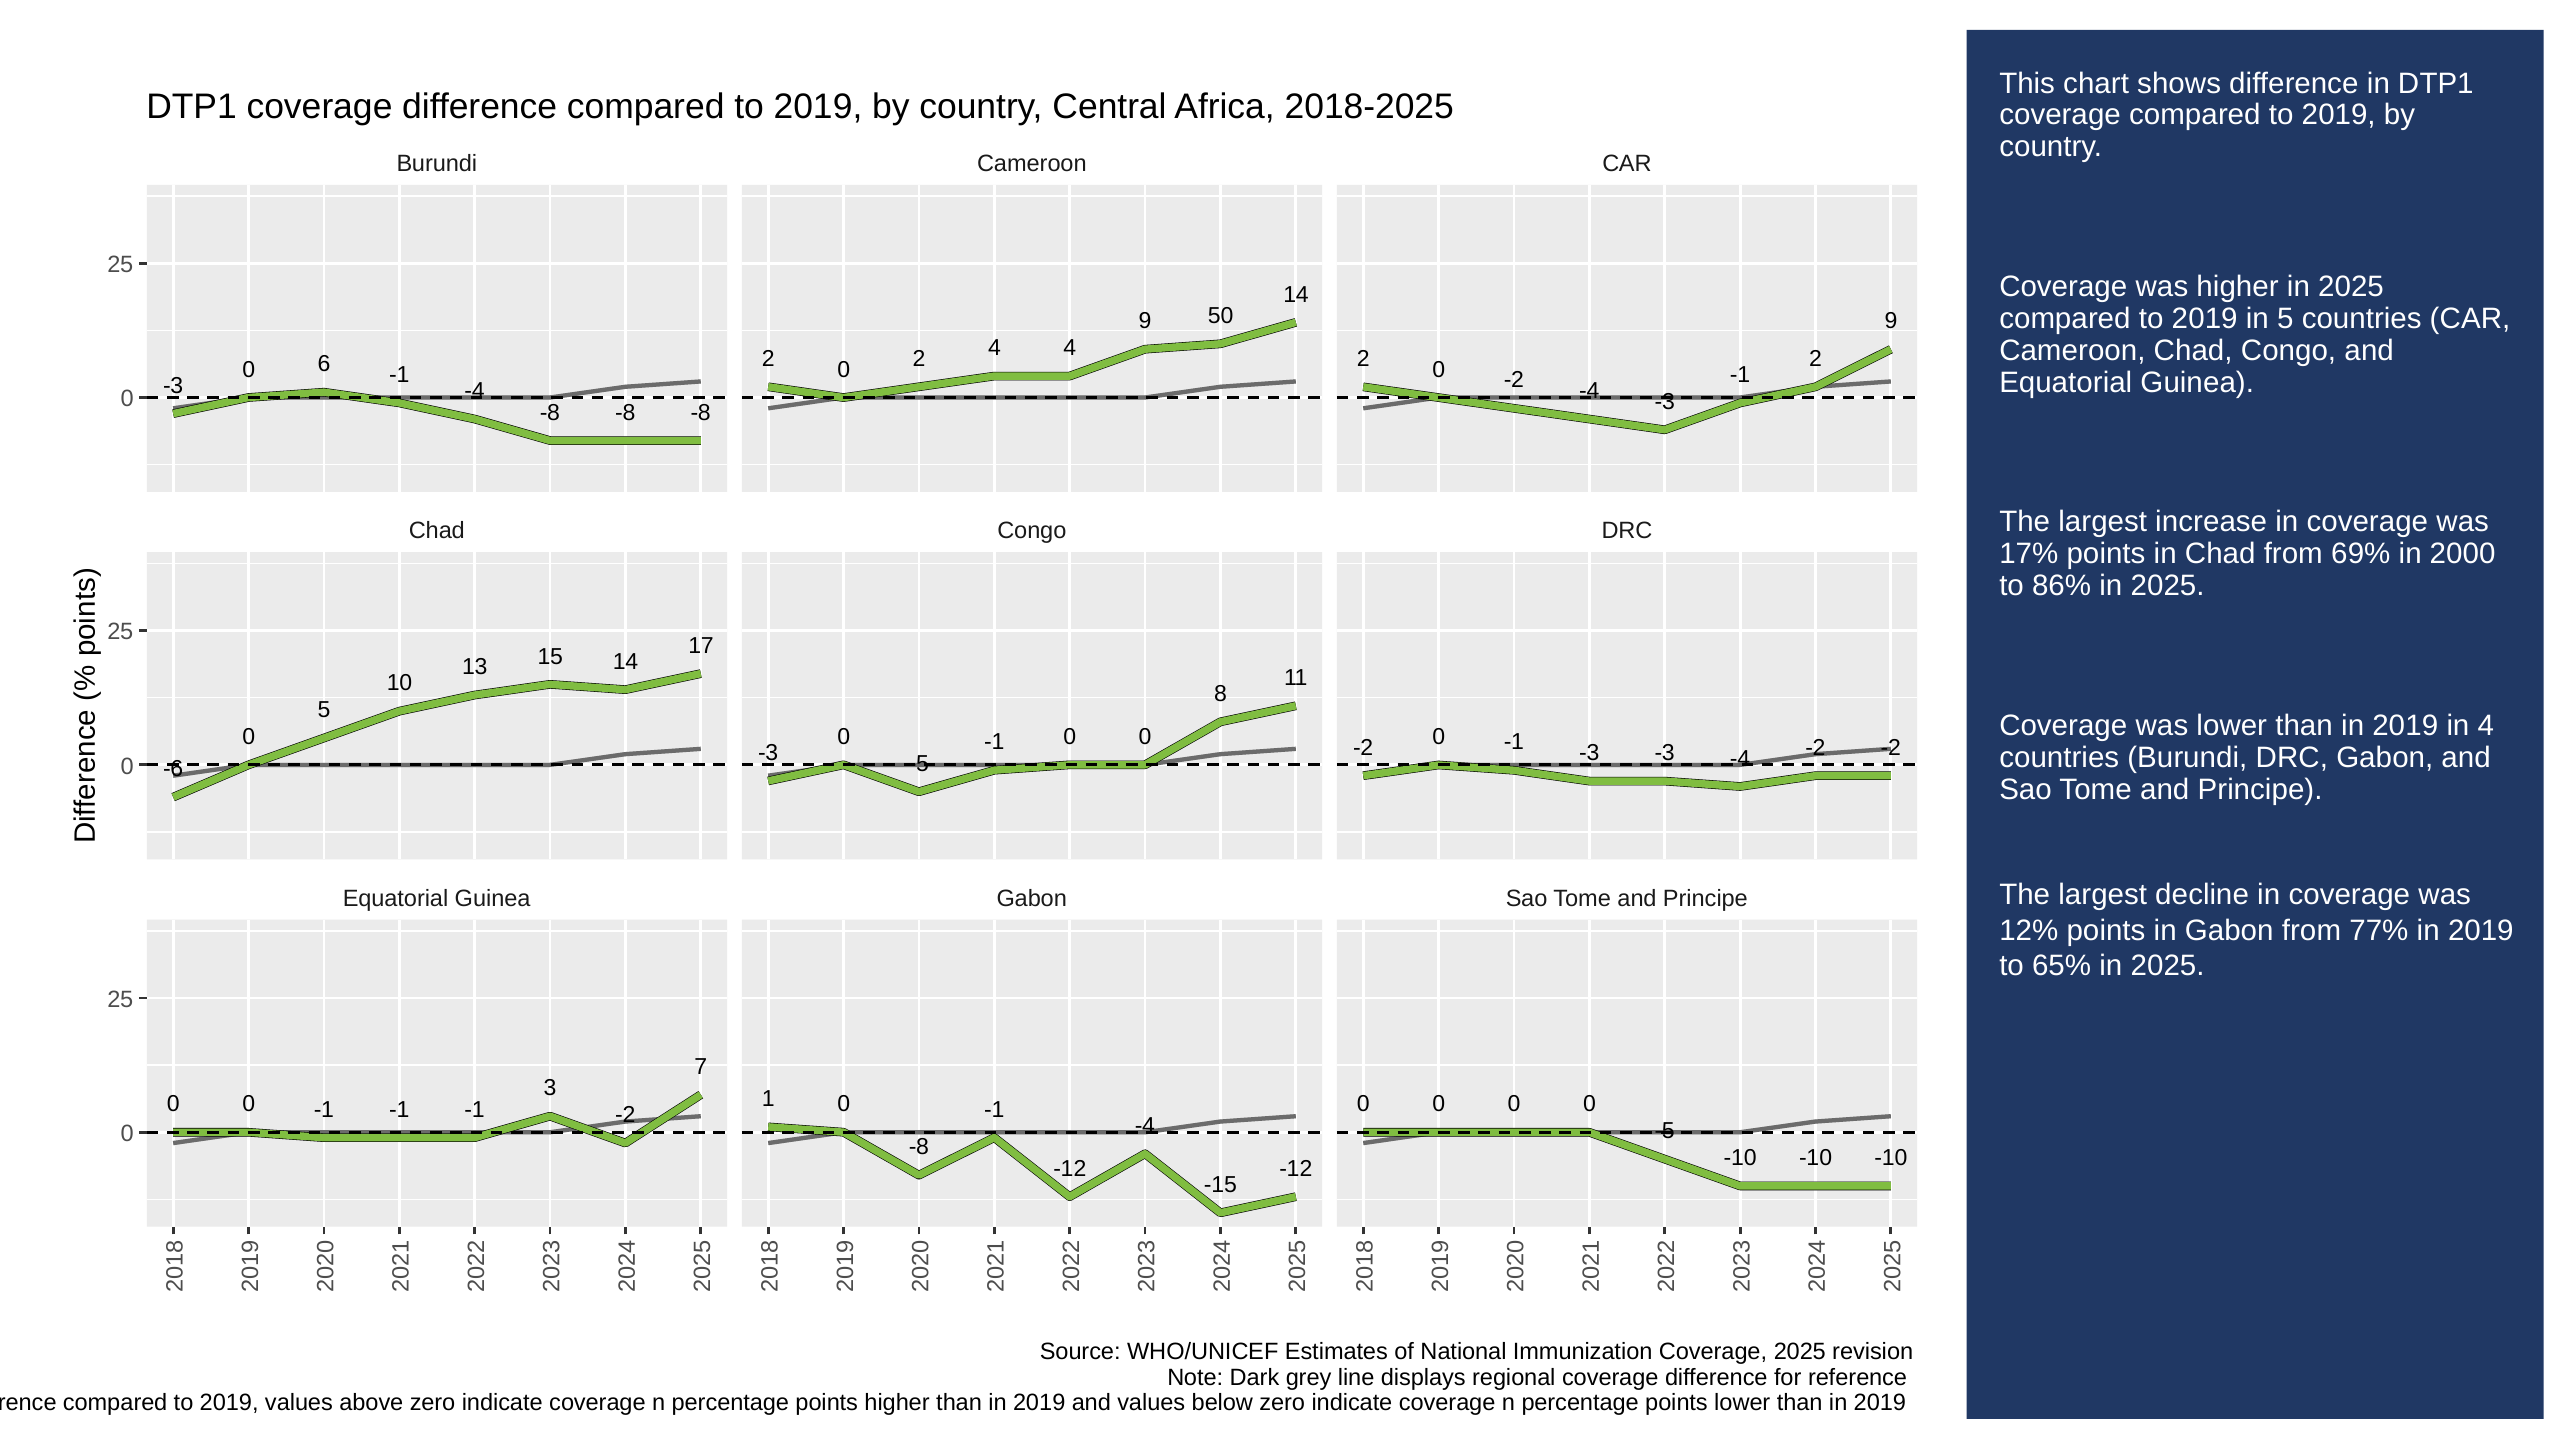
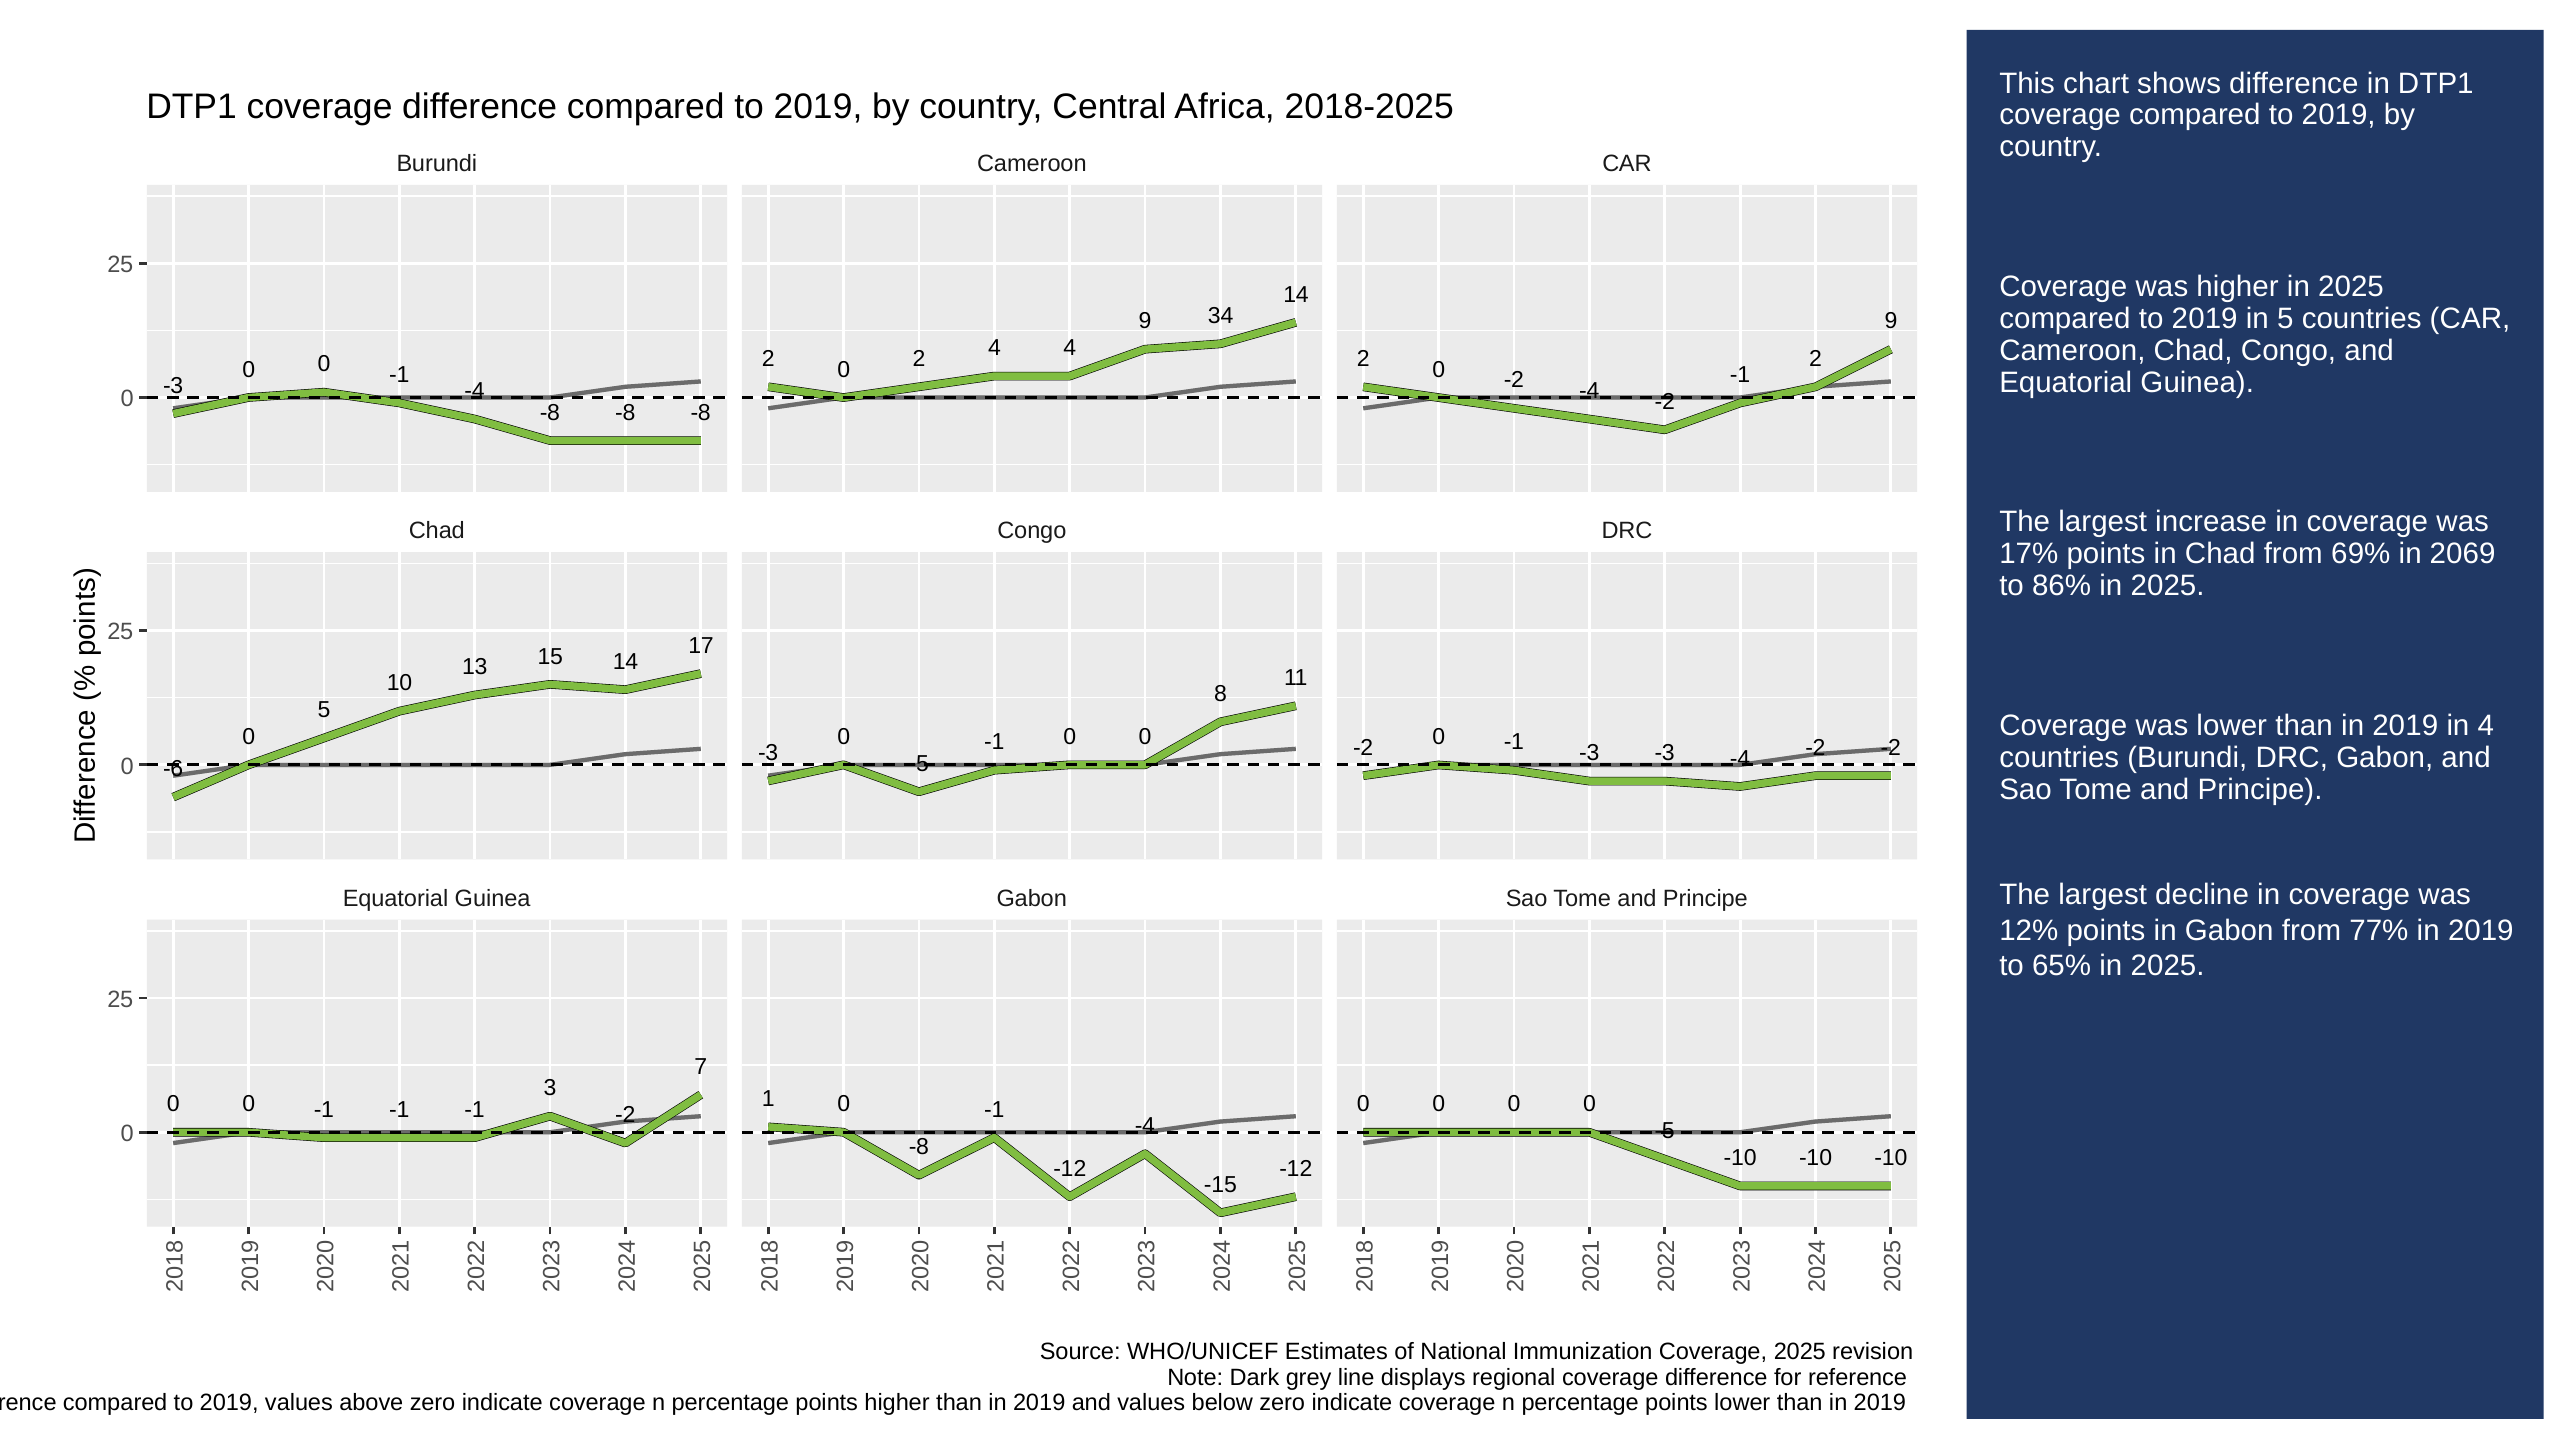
50: 50 -> 34 (1221, 316)
-2 -4 -3: -3 -> -2 (1665, 402)
6: 6 -> 0 (324, 364)
2000: 2000 -> 2069 (2463, 554)
